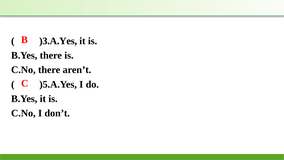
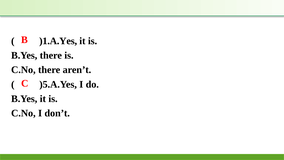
)3.A.Yes: )3.A.Yes -> )1.A.Yes (58, 41)
